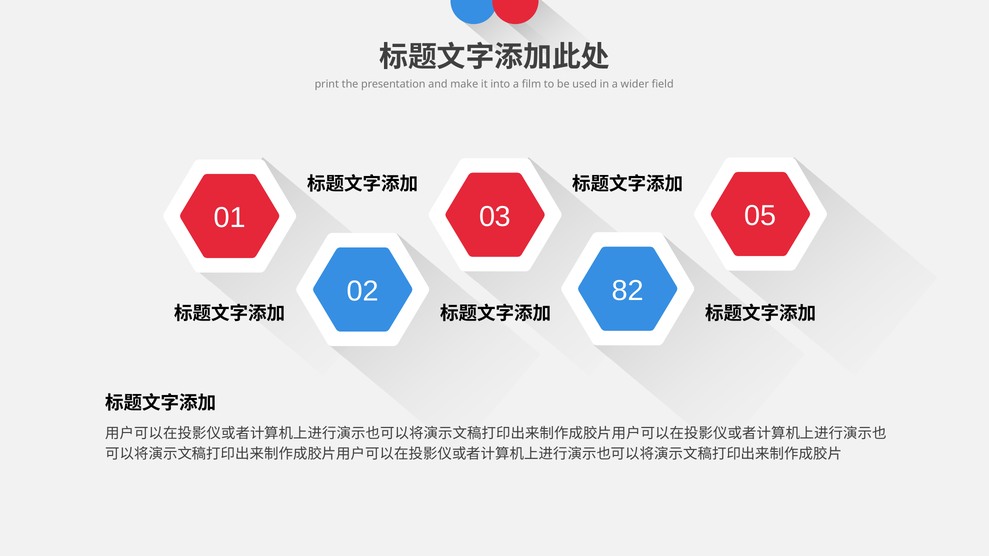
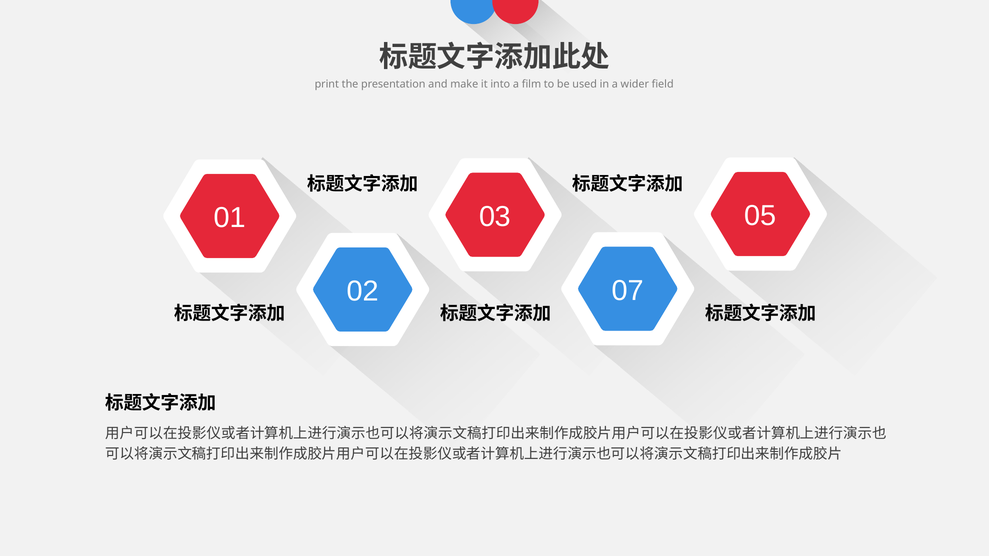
82: 82 -> 07 (628, 291)
